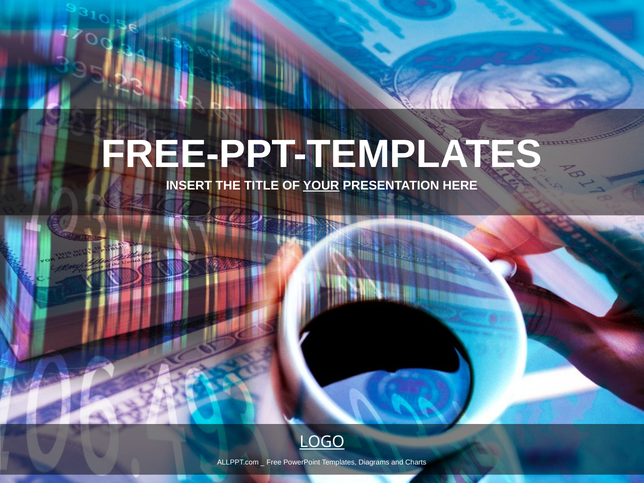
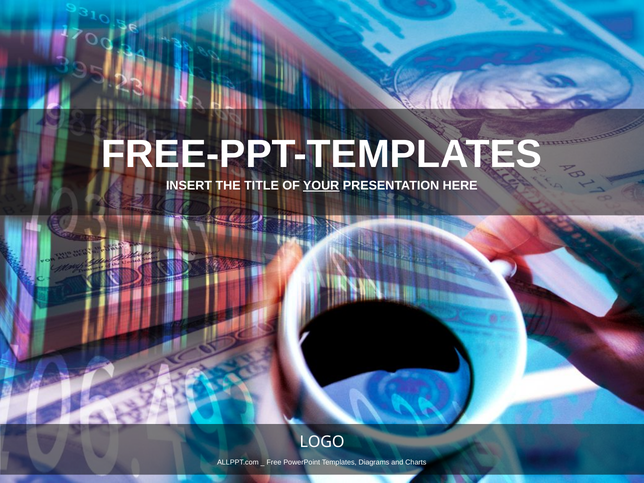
LOGO underline: present -> none (322, 442)
